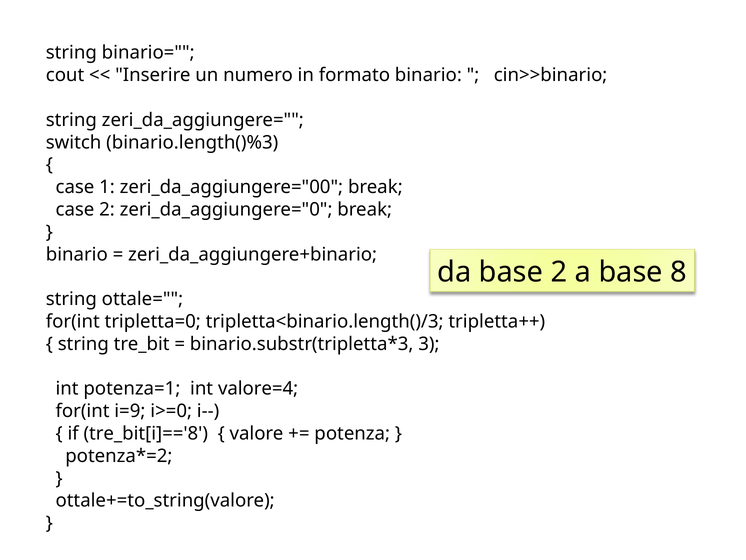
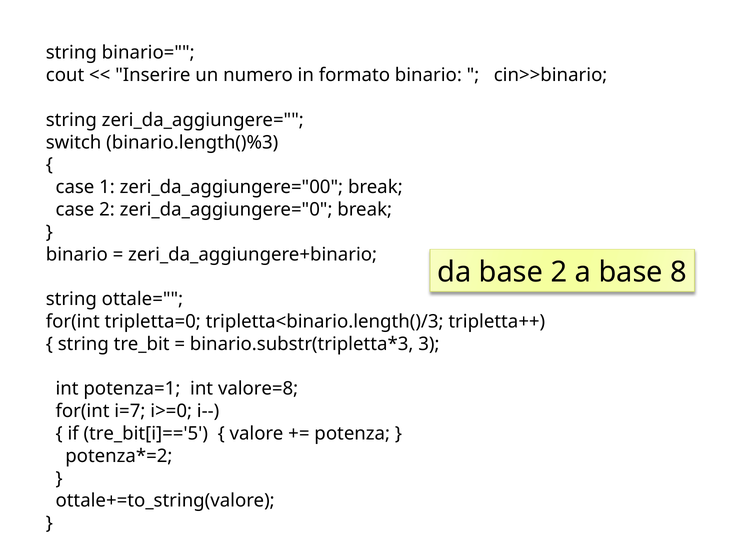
valore=4: valore=4 -> valore=8 (258, 388)
i=9: i=9 -> i=7 (130, 411)
tre_bit[i]=='8: tre_bit[i]=='8 -> tre_bit[i]=='5 (146, 433)
